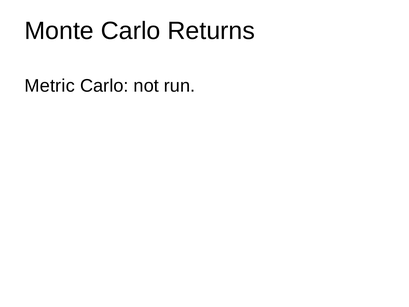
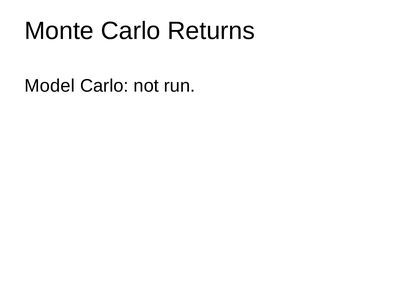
Metric: Metric -> Model (50, 86)
